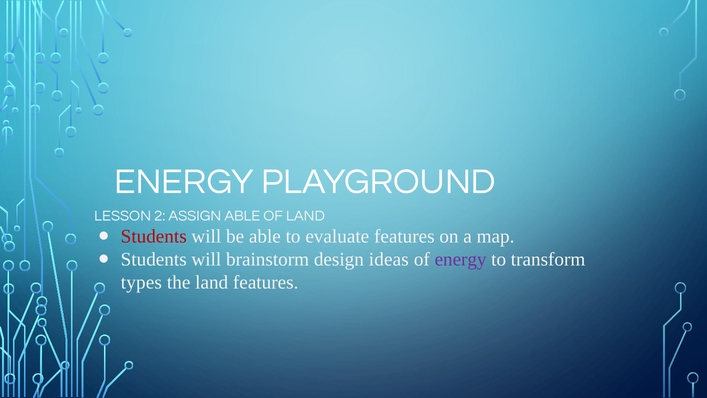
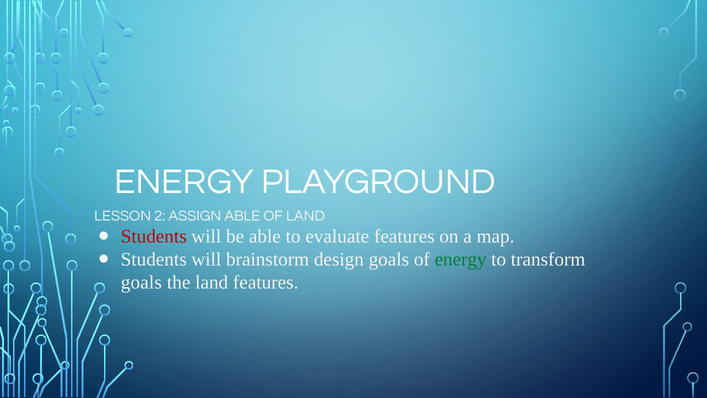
design ideas: ideas -> goals (389, 259)
energy colour: purple -> green (461, 259)
types: types -> goals (141, 282)
